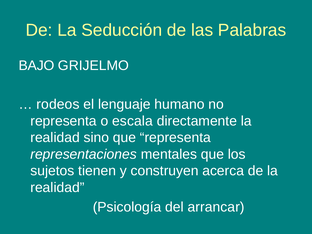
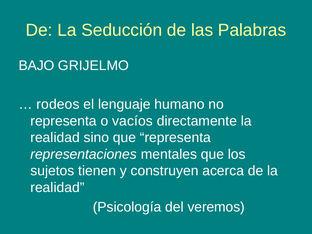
escala: escala -> vacíos (132, 121)
arrancar: arrancar -> veremos (216, 207)
